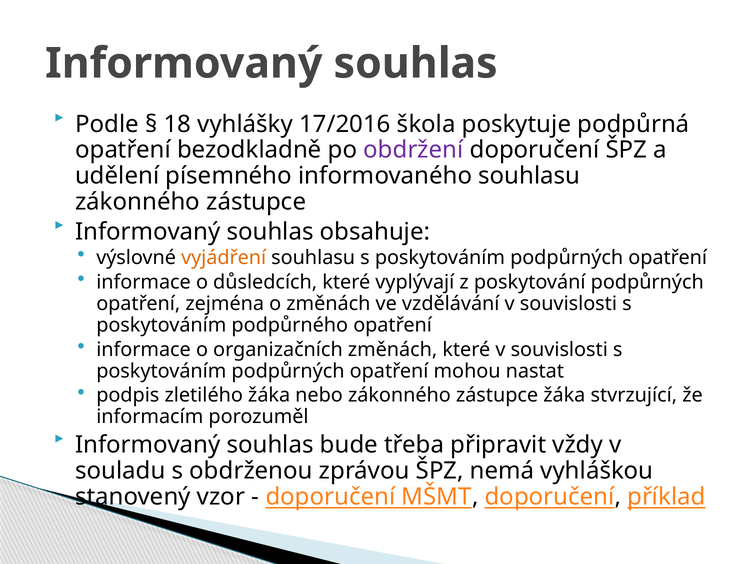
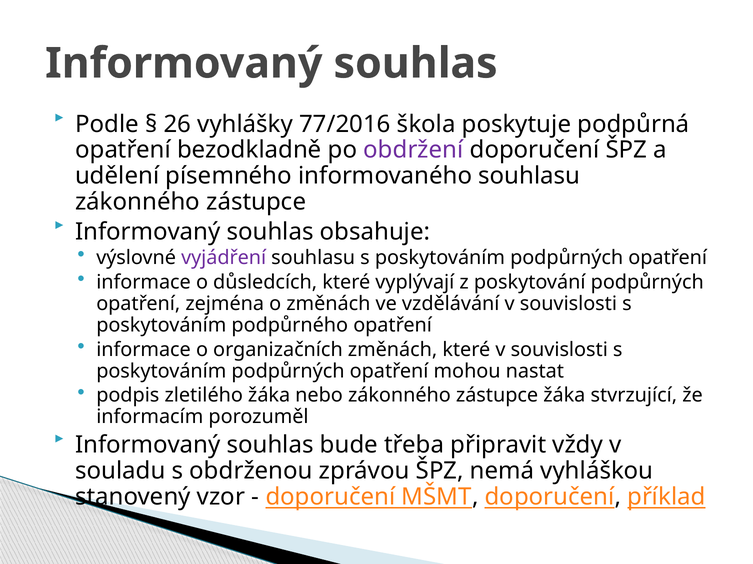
18: 18 -> 26 (177, 124)
17/2016: 17/2016 -> 77/2016 (345, 124)
vyjádření colour: orange -> purple (224, 258)
